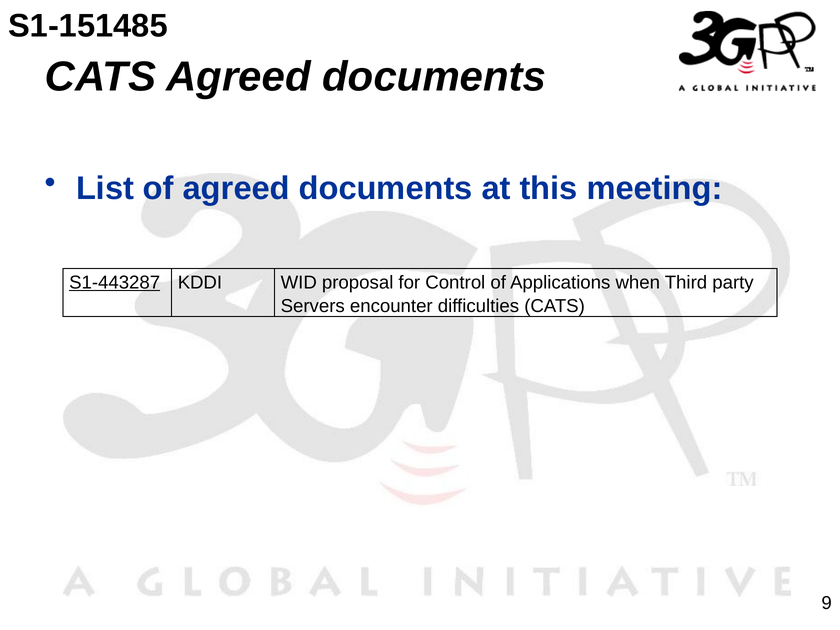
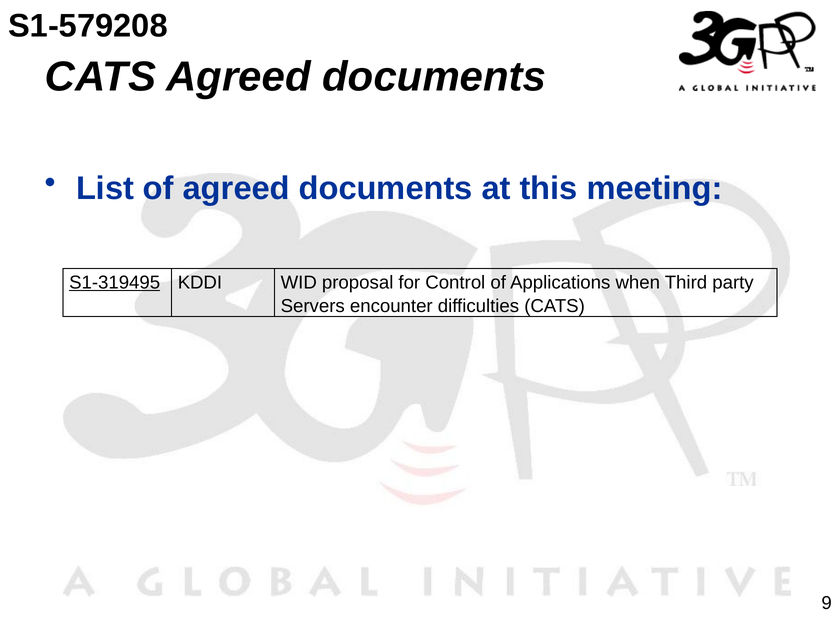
S1-151485: S1-151485 -> S1-579208 (88, 26)
S1-443287: S1-443287 -> S1-319495 (115, 282)
